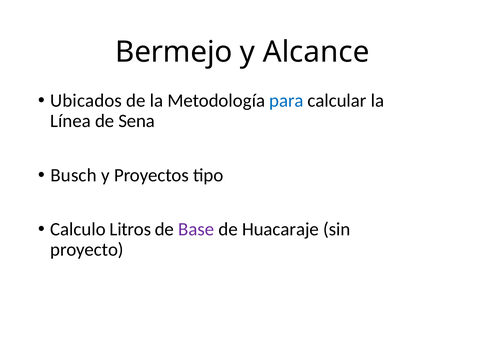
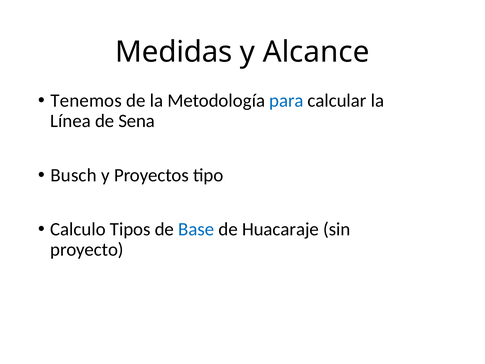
Bermejo: Bermejo -> Medidas (174, 52)
Ubicados: Ubicados -> Tenemos (86, 101)
Litros: Litros -> Tipos (130, 229)
Base colour: purple -> blue (196, 229)
